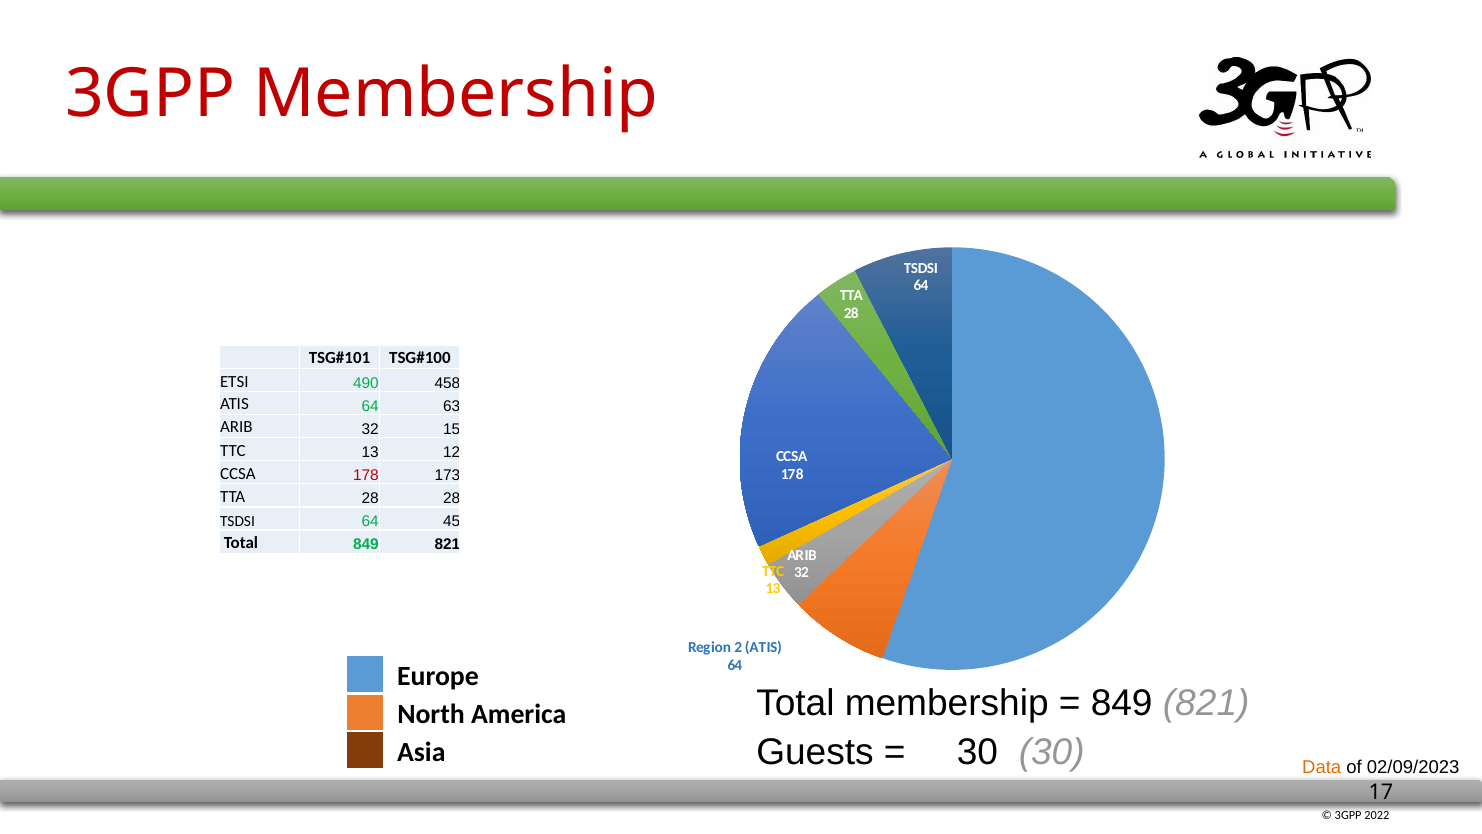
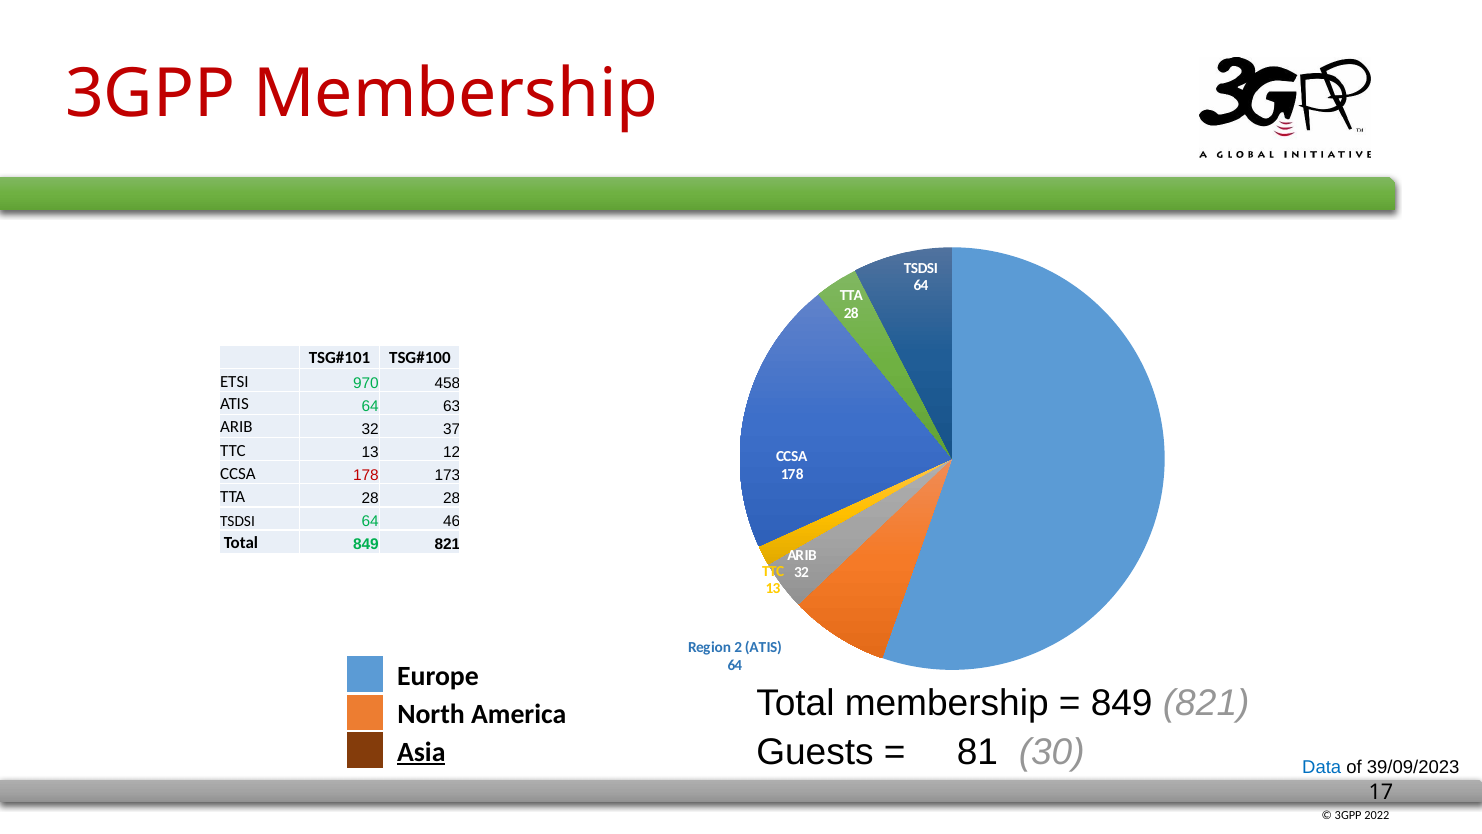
490: 490 -> 970 (366, 383)
15: 15 -> 37 (452, 429)
45: 45 -> 46 (452, 521)
30: 30 -> 81 (977, 752)
Asia underline: none -> present (421, 752)
Data colour: orange -> blue (1322, 767)
02/09/2023: 02/09/2023 -> 39/09/2023 (1413, 767)
